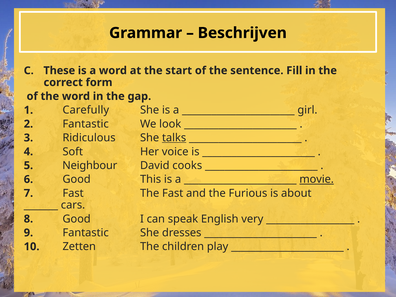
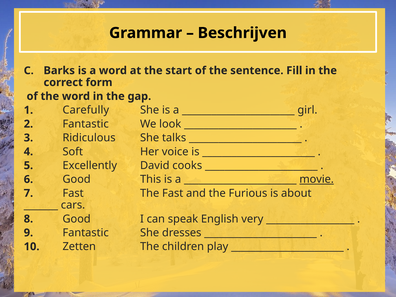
These: These -> Barks (59, 71)
talks underline: present -> none (174, 138)
Neighbour: Neighbour -> Excellently (90, 165)
